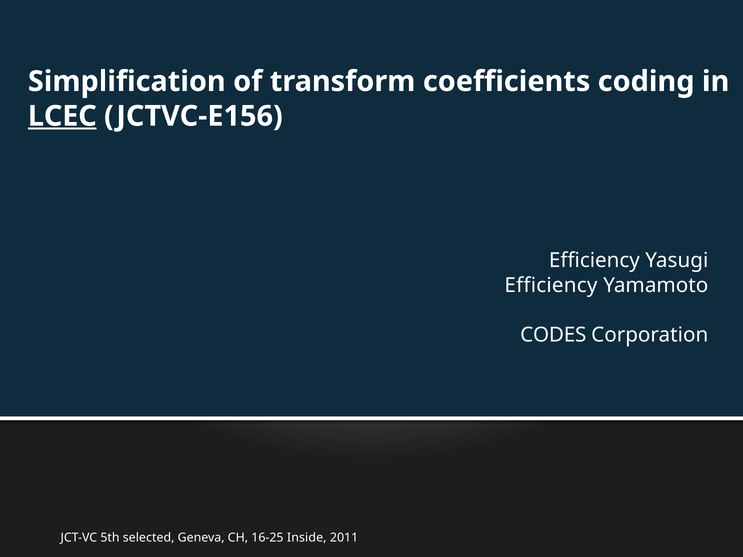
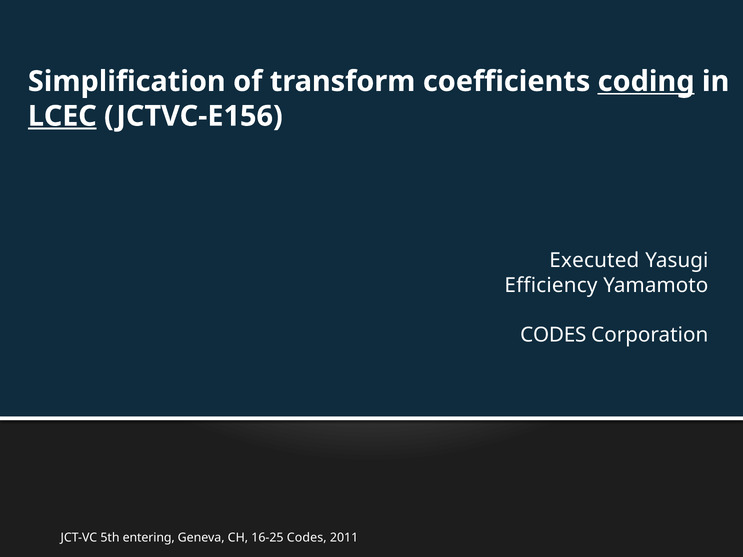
coding underline: none -> present (646, 81)
Efficiency: Efficiency -> Executed (594, 261)
selected: selected -> entering (149, 538)
16-25 Inside: Inside -> Codes (307, 538)
